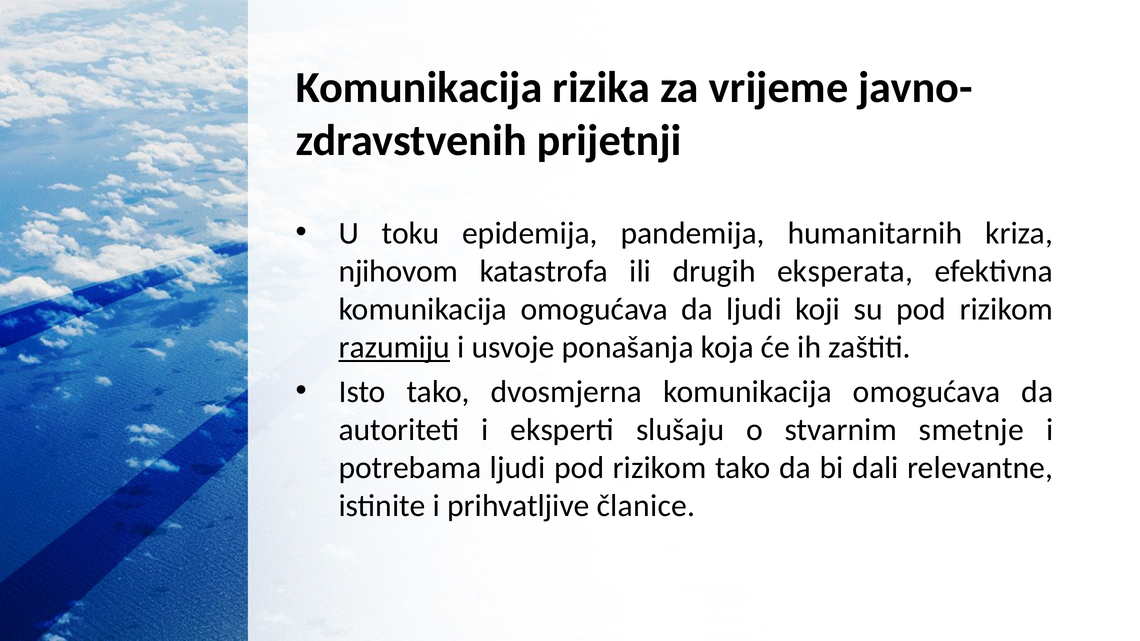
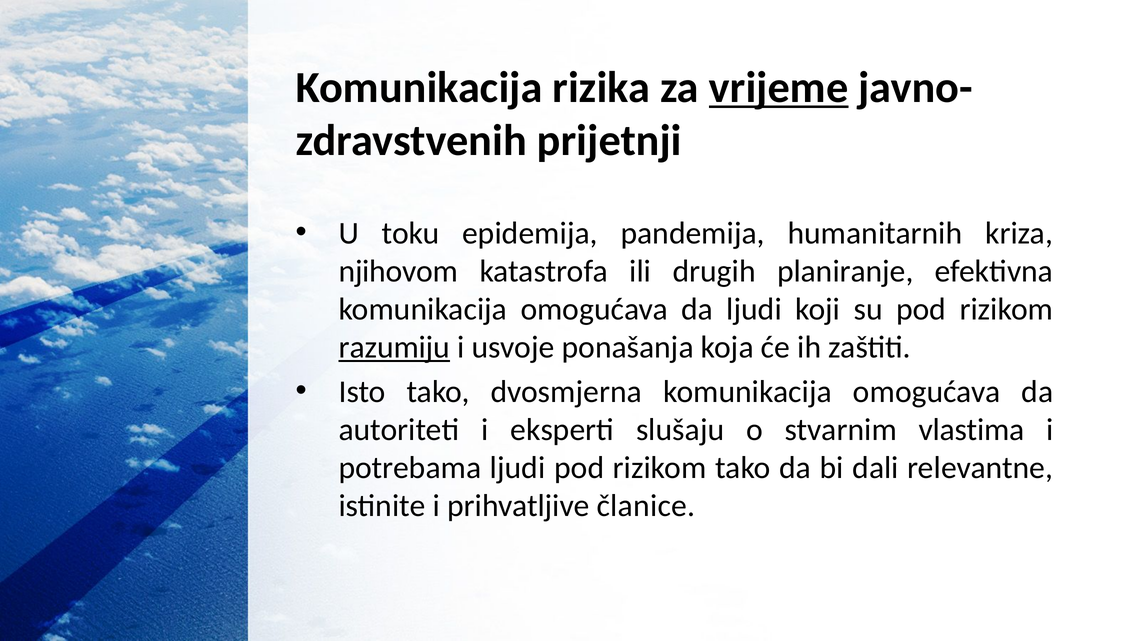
vrijeme underline: none -> present (779, 88)
eksperata: eksperata -> planiranje (845, 271)
smetnje: smetnje -> vlastima (972, 430)
